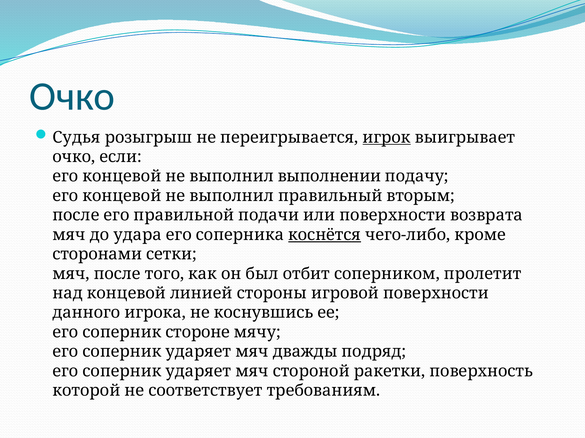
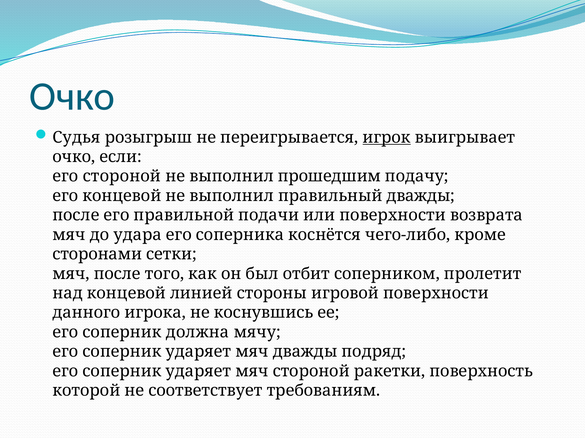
концевой: концевой -> стороной (122, 177)
выполнении: выполнении -> прошедшим (329, 177)
правильный вторым: вторым -> дважды (421, 196)
коснётся underline: present -> none (325, 235)
стороне: стороне -> должна (198, 333)
